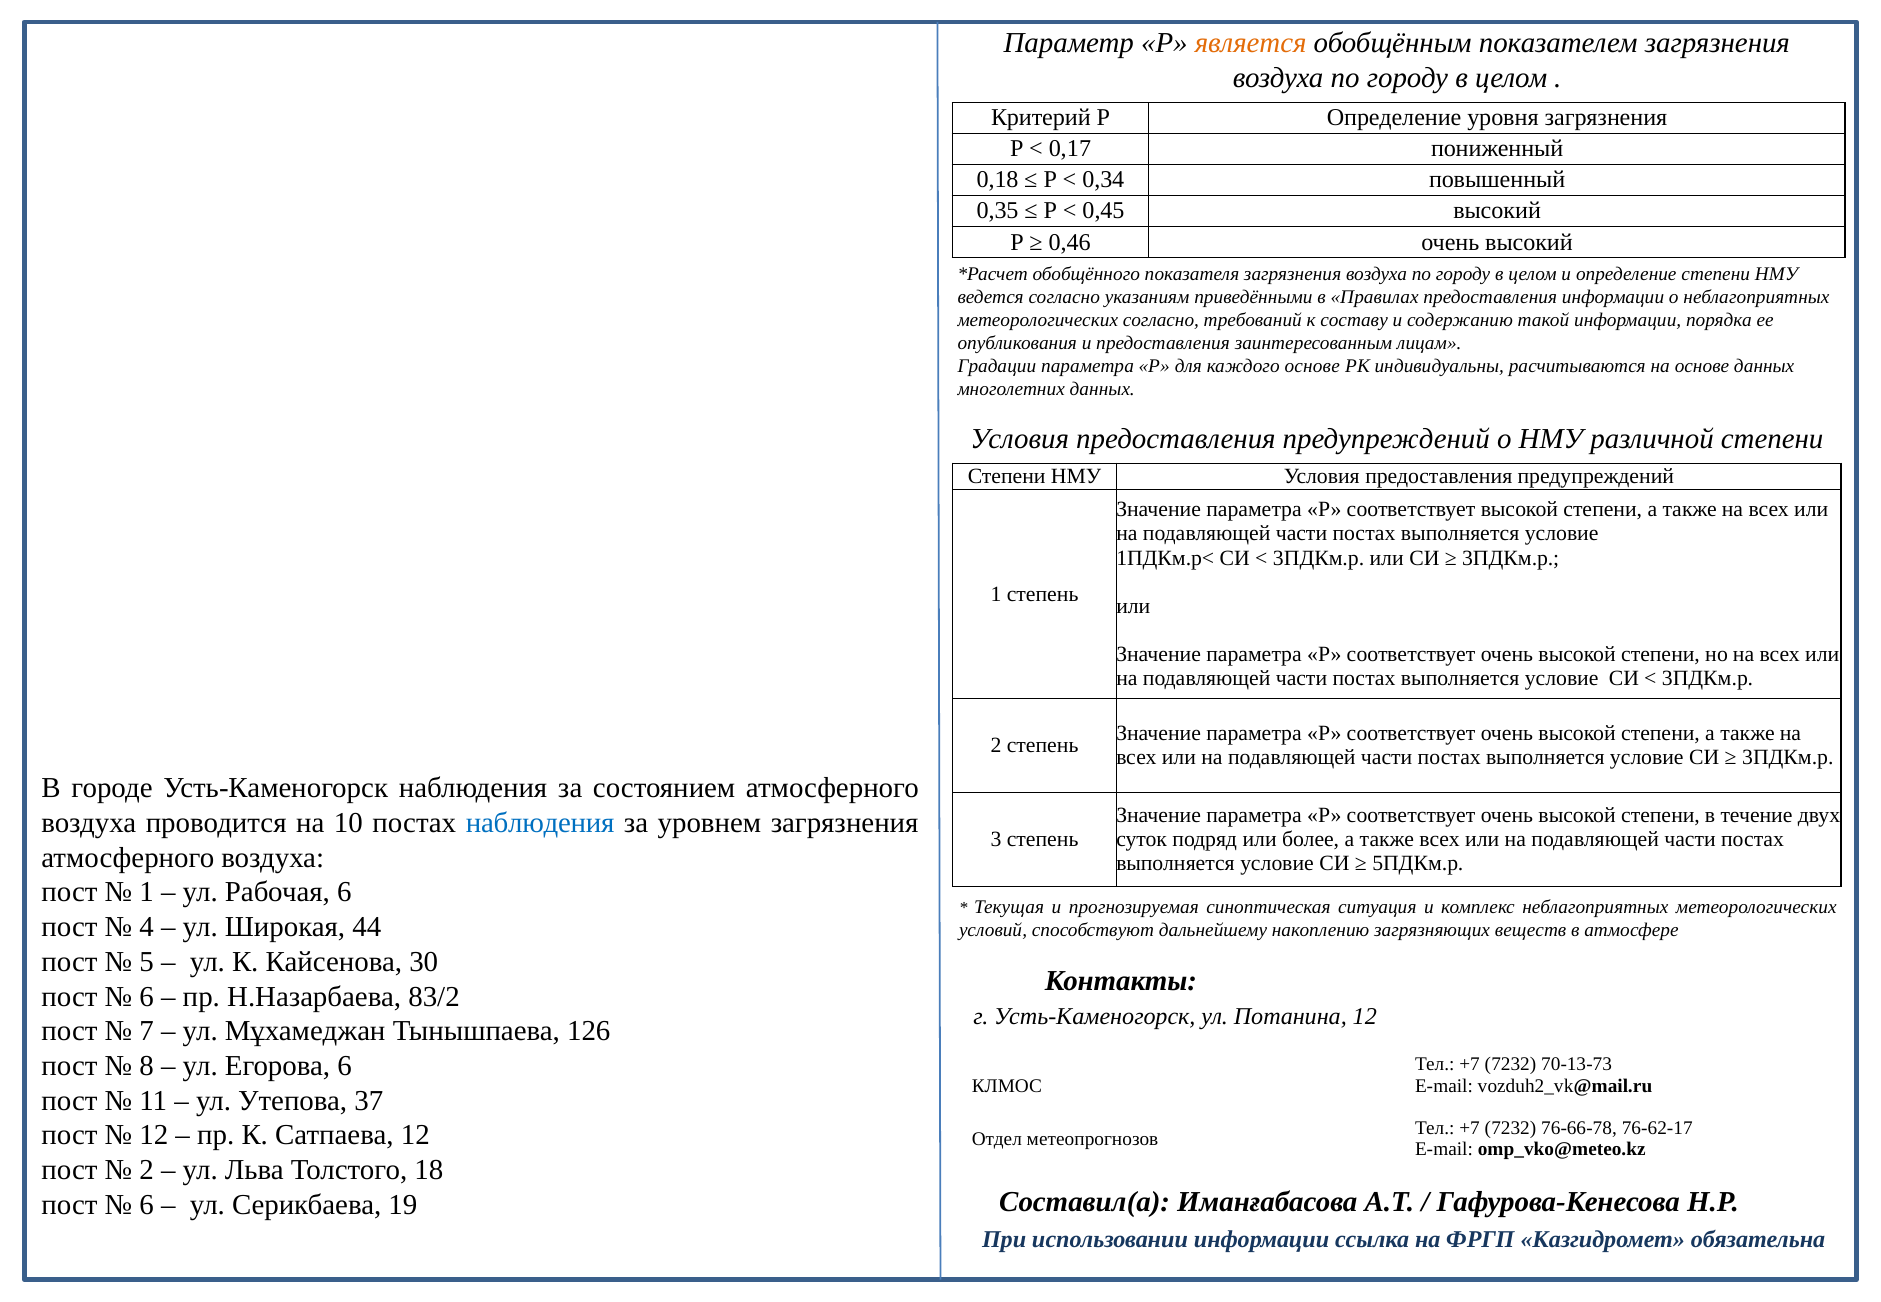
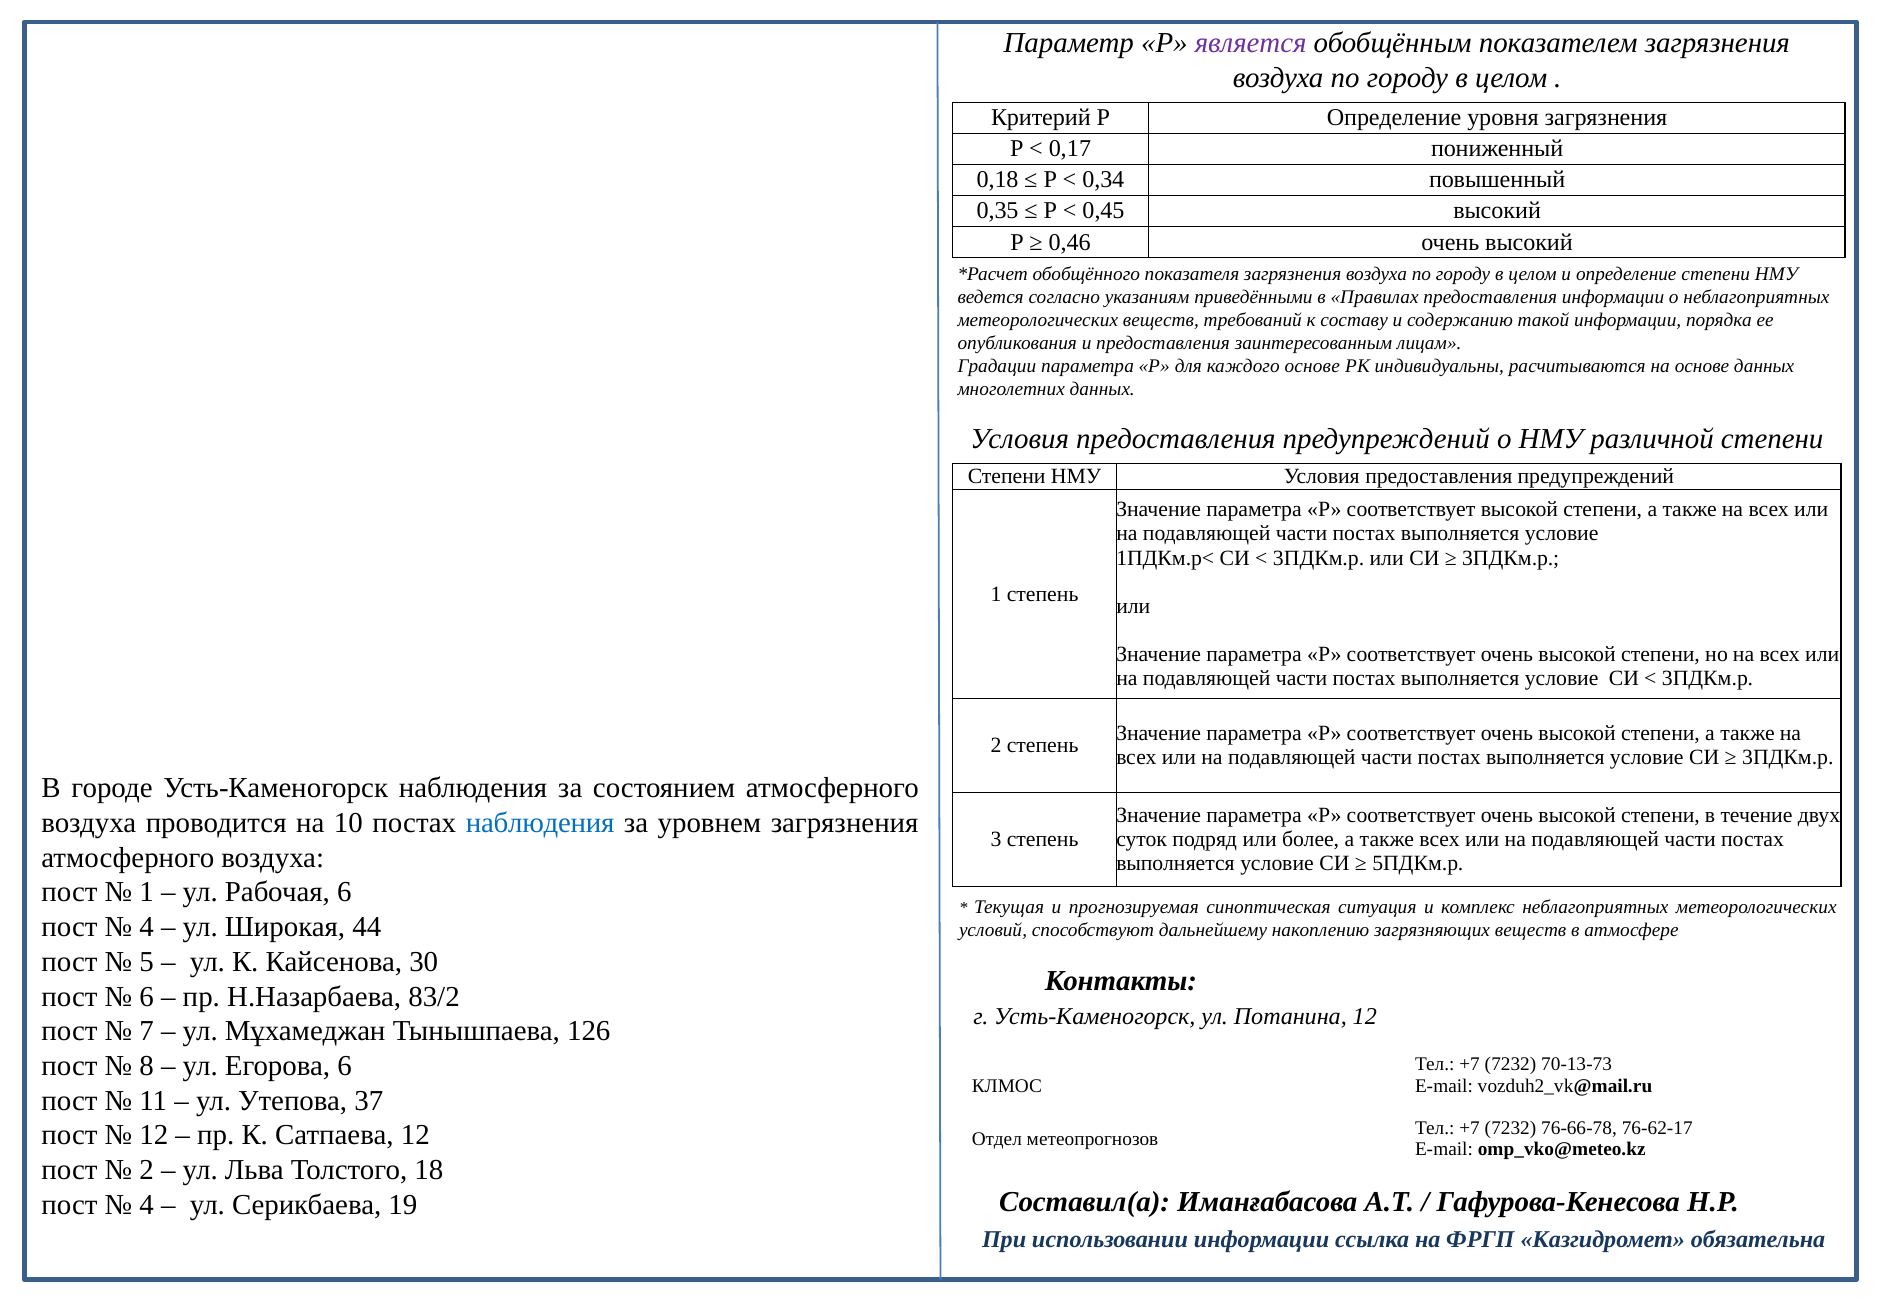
является colour: orange -> purple (1251, 43)
метеорологических согласно: согласно -> веществ (1161, 320)
6: 6 -> 4 (147, 1205)
